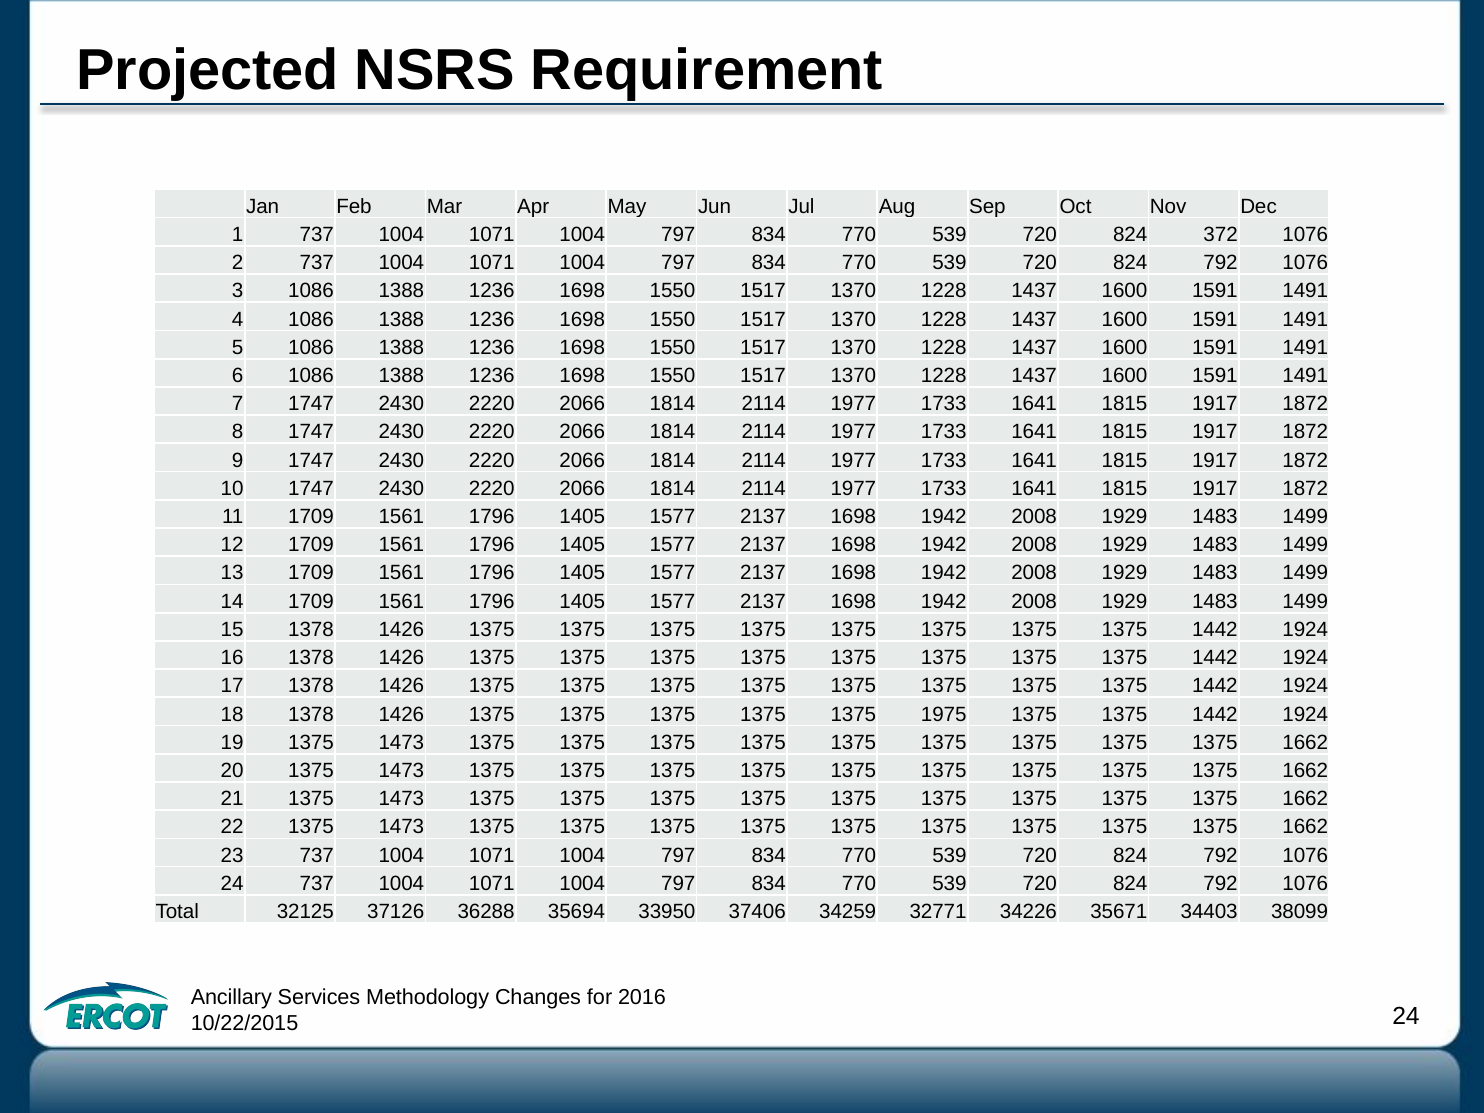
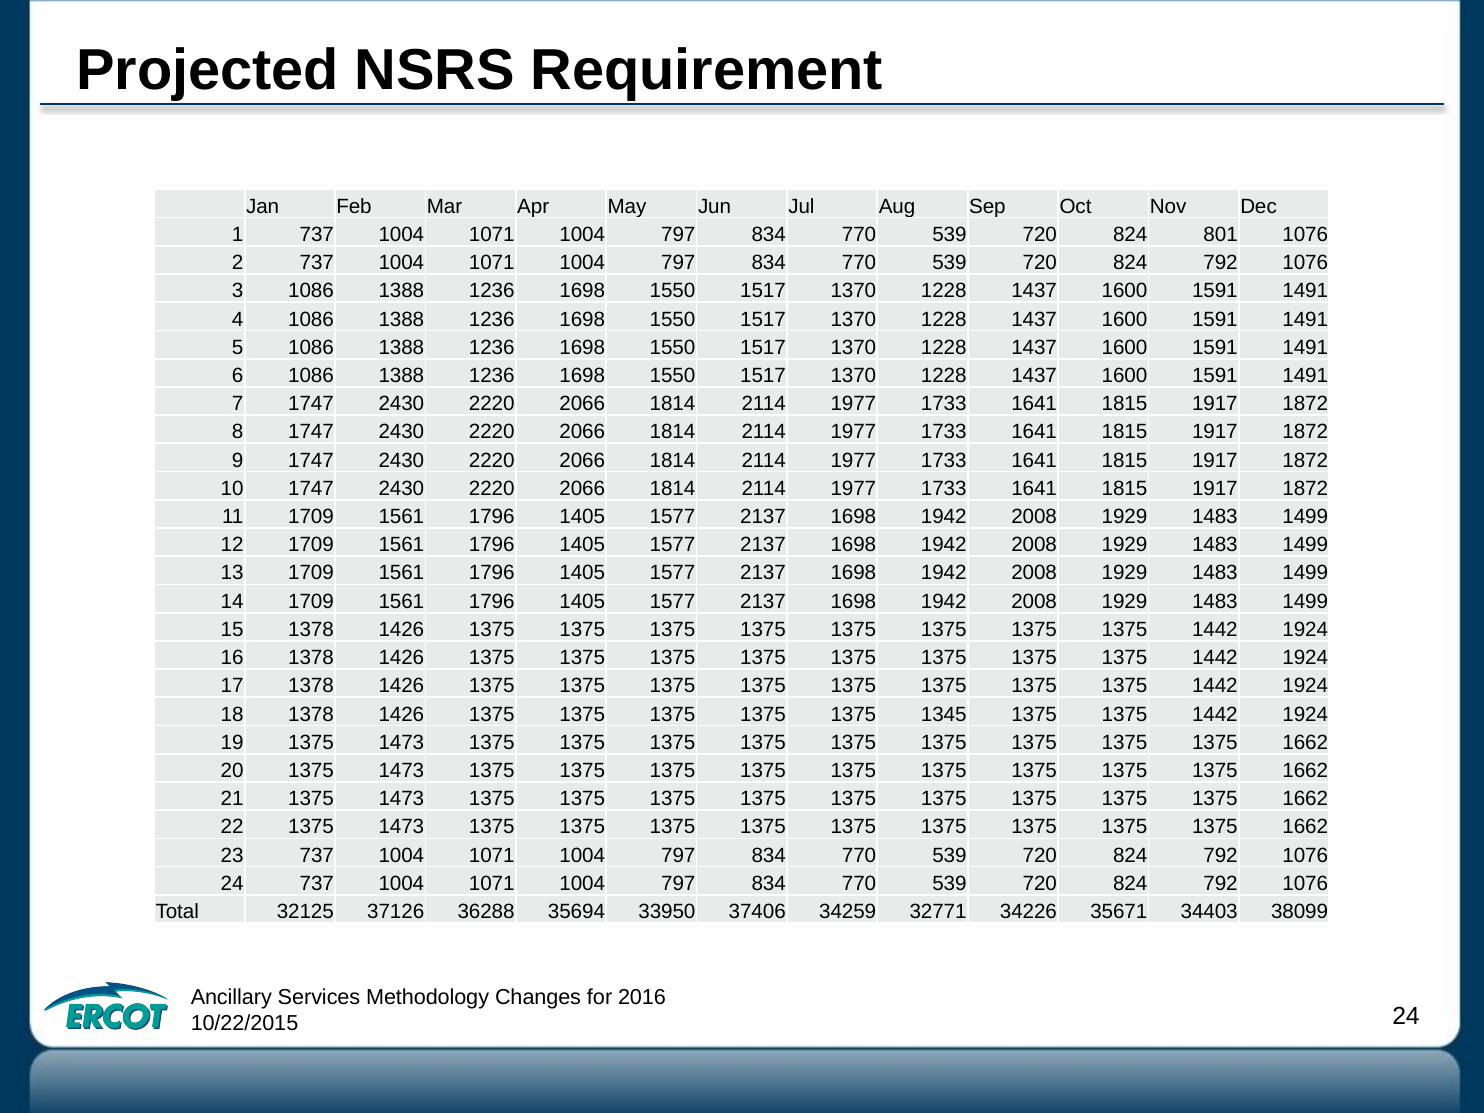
372: 372 -> 801 (1221, 235)
1975: 1975 -> 1345 (944, 714)
